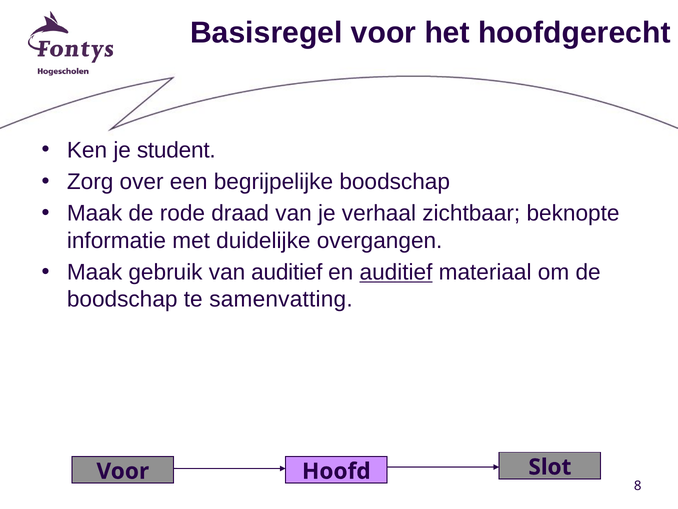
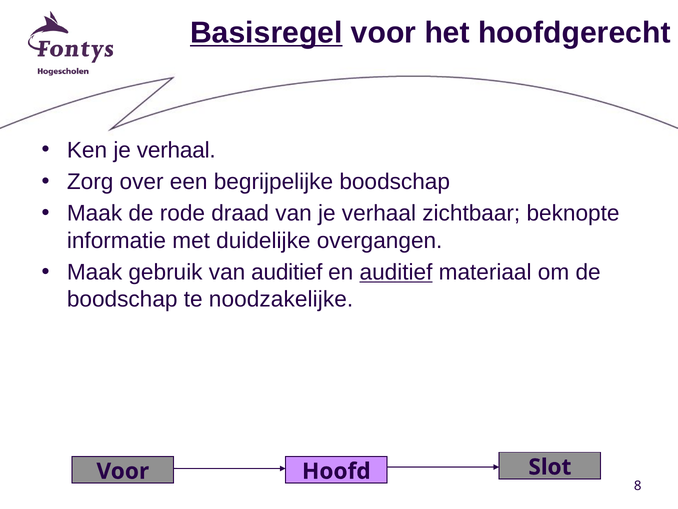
Basisregel underline: none -> present (266, 33)
Ken je student: student -> verhaal (176, 150)
samenvatting: samenvatting -> noodzakelijke (281, 299)
